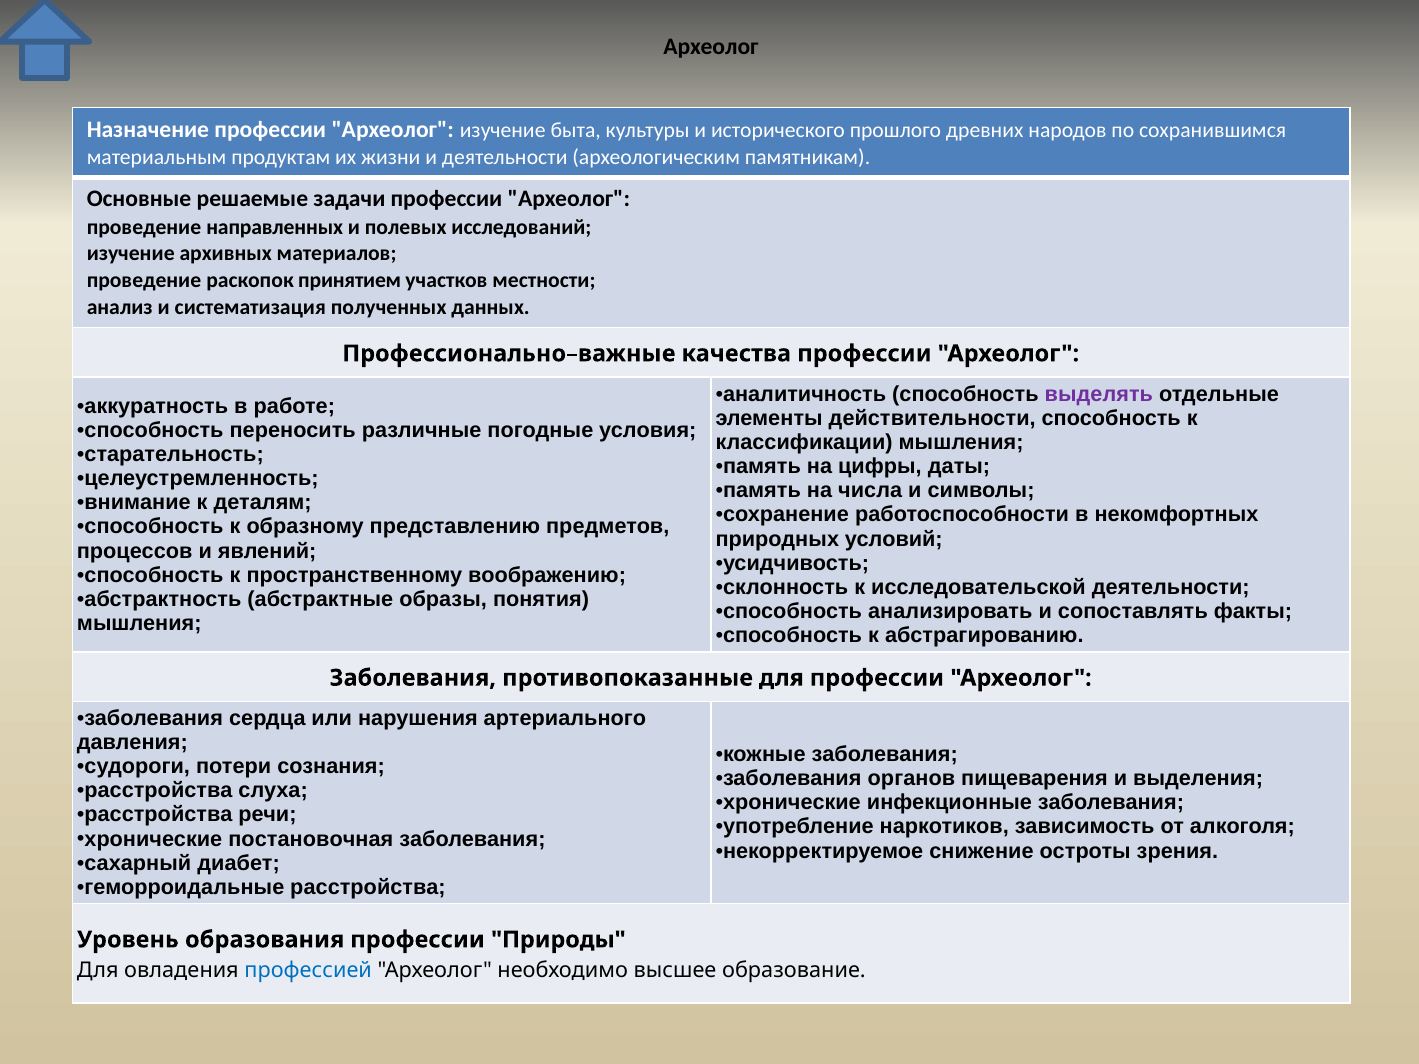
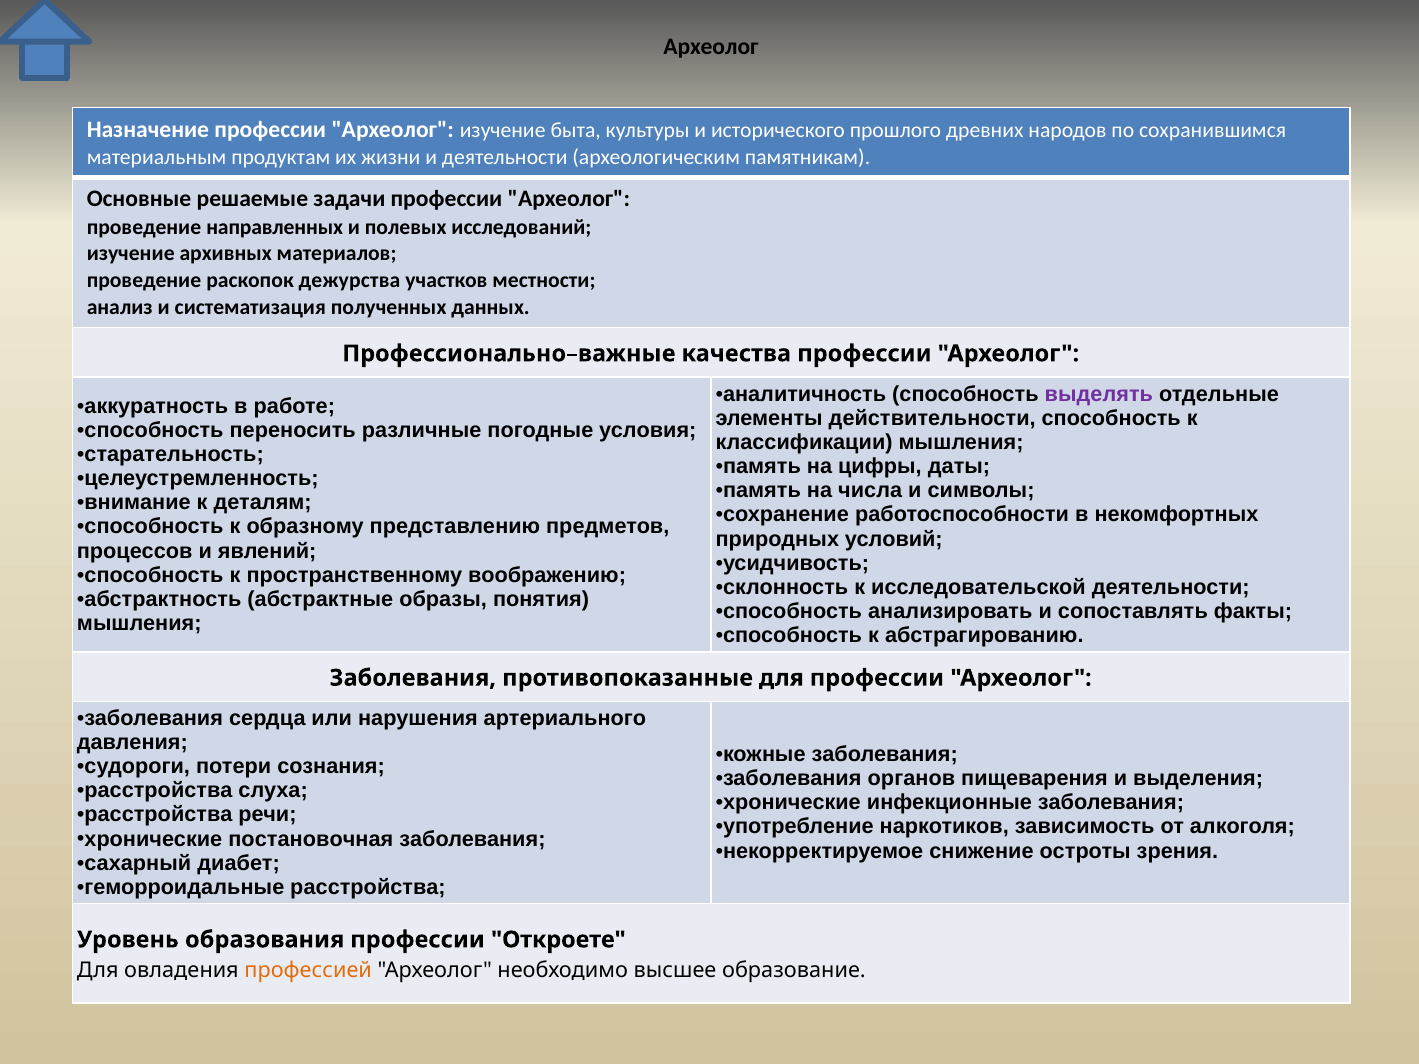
принятием: принятием -> дежурства (350, 280)
Природы: Природы -> Откроете (558, 940)
профессией colour: blue -> orange (308, 971)
